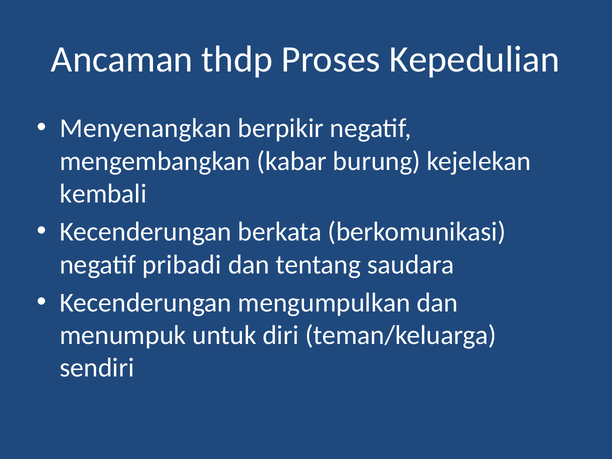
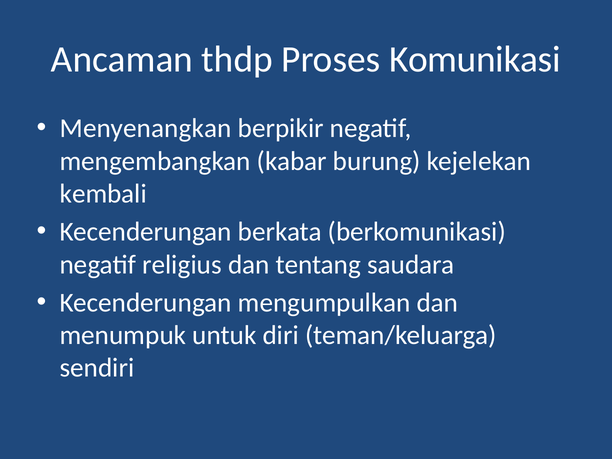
Kepedulian: Kepedulian -> Komunikasi (475, 59)
pribadi: pribadi -> religius (182, 265)
